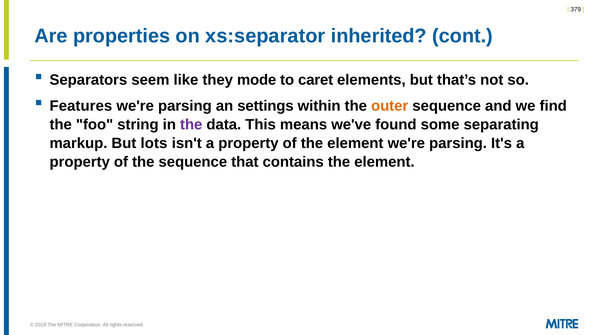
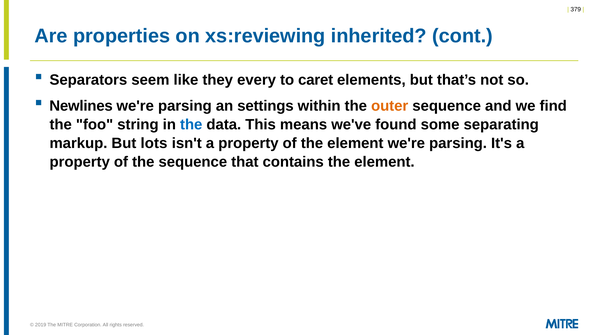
xs:separator: xs:separator -> xs:reviewing (265, 36)
mode: mode -> every (257, 80)
Features: Features -> Newlines (81, 106)
the colour: purple -> blue (191, 124)
